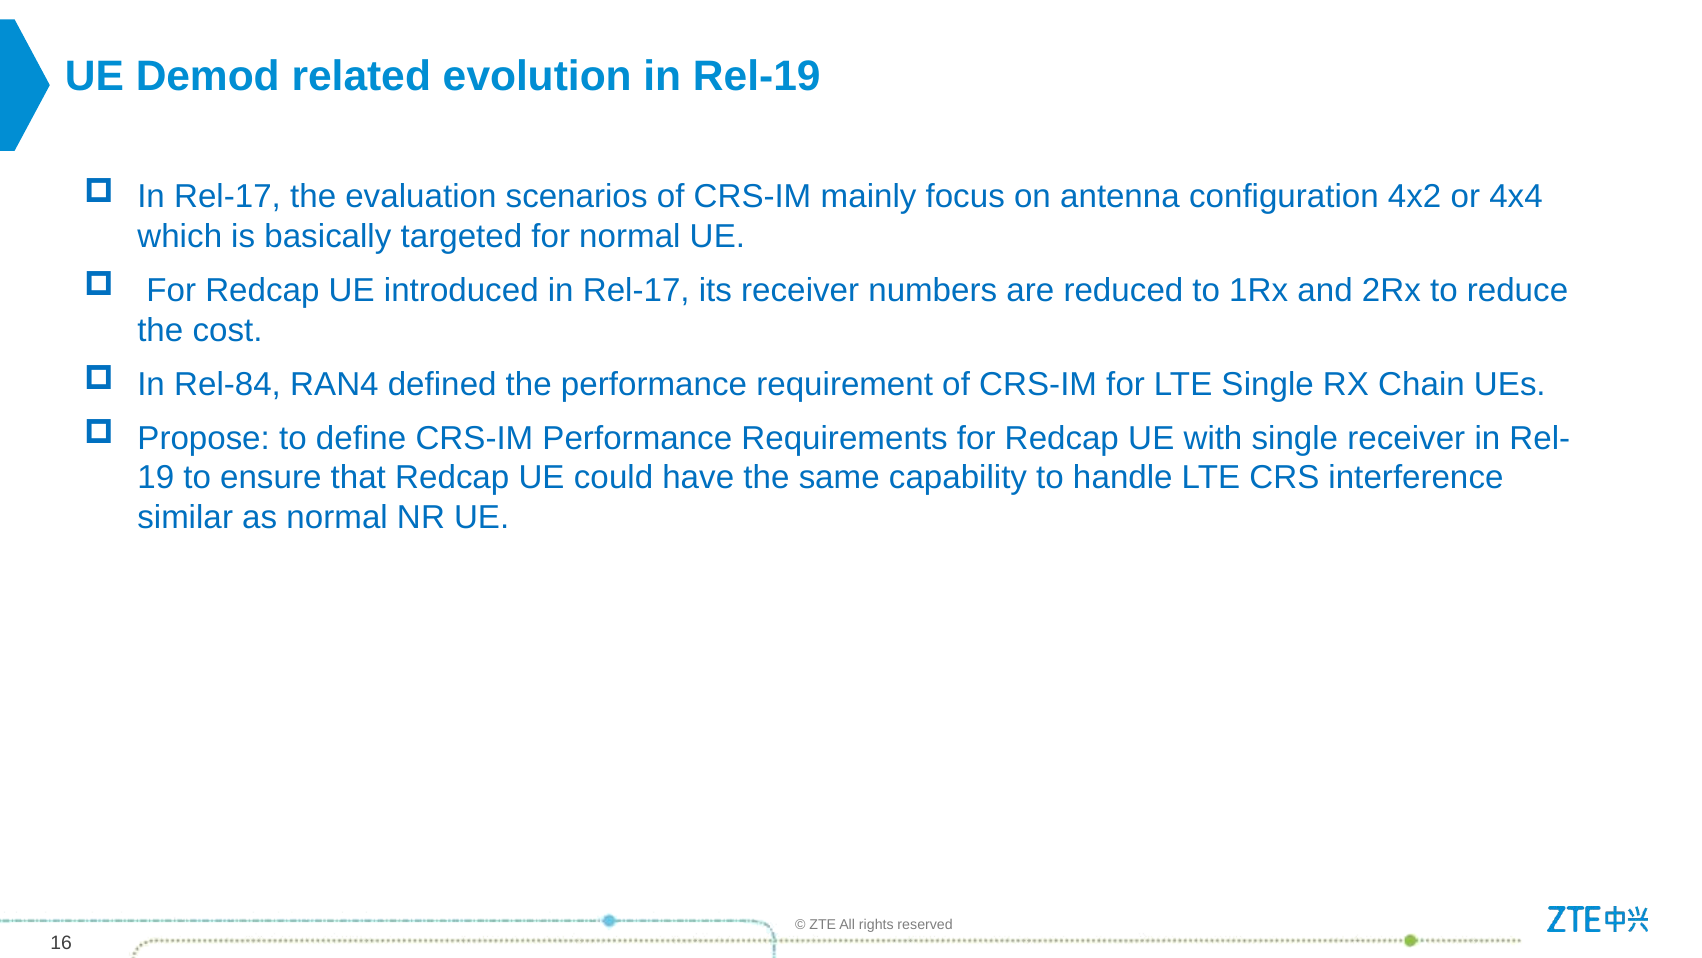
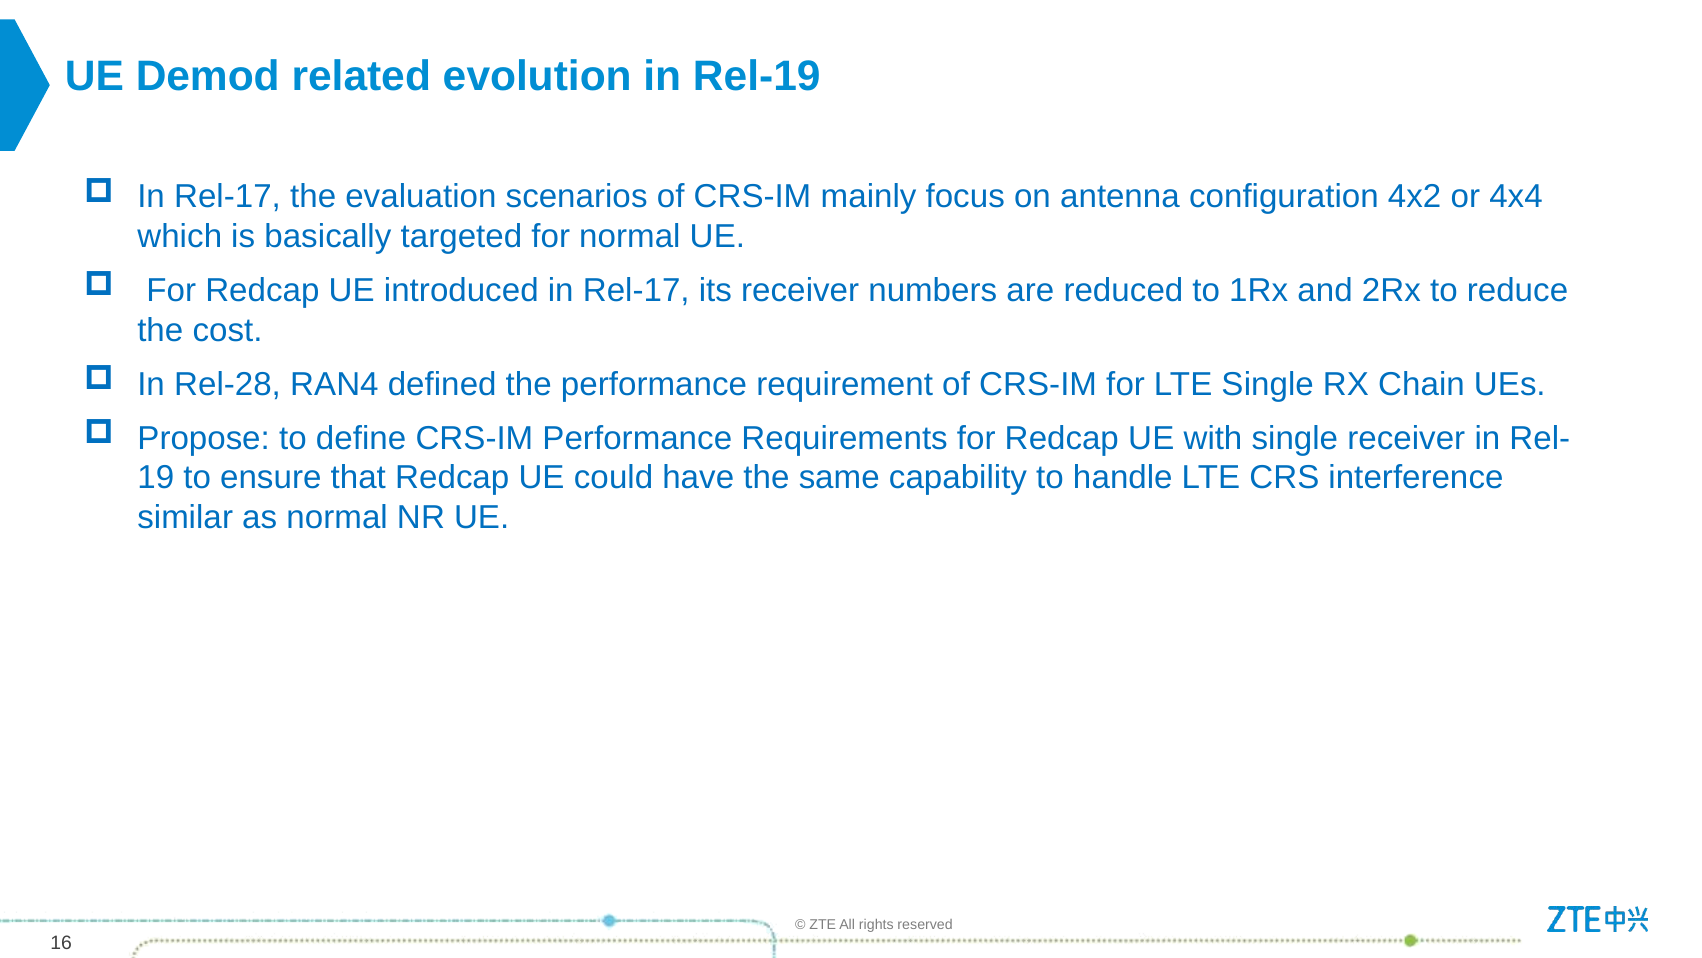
Rel-84: Rel-84 -> Rel-28 (228, 384)
